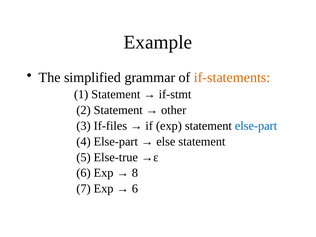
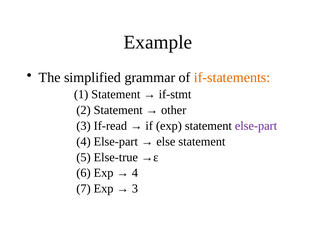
If-files: If-files -> If-read (110, 126)
else-part colour: blue -> purple (256, 126)
8: 8 -> 4 (135, 173)
6: 6 -> 3 (135, 189)
